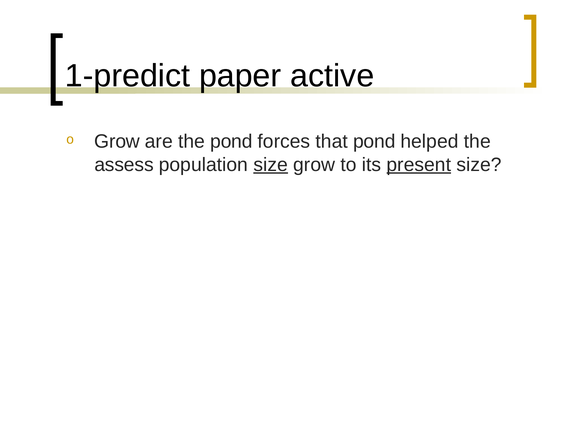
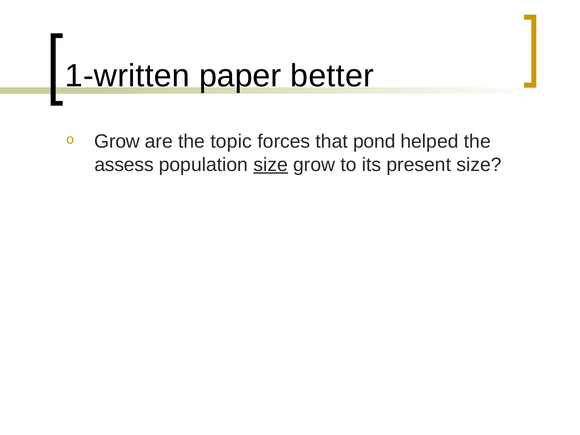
1-predict: 1-predict -> 1-written (127, 76)
active: active -> better (332, 76)
the pond: pond -> topic (231, 142)
present underline: present -> none (419, 165)
